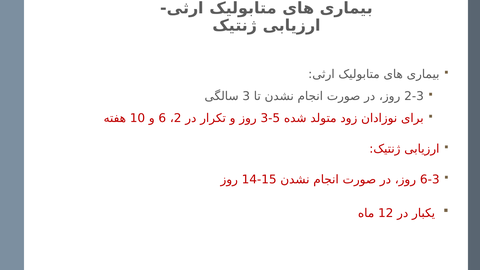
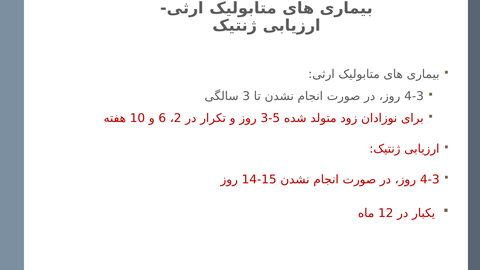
2-3: 2-3 -> 4-3 (414, 96)
6-3: 6-3 -> 4-3 (430, 180)
